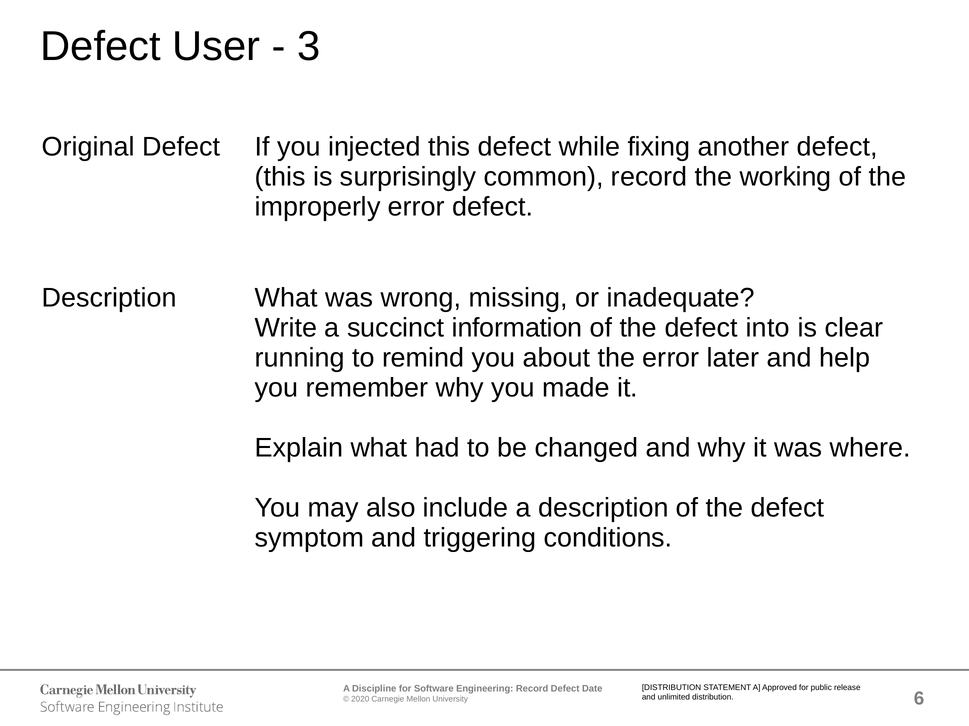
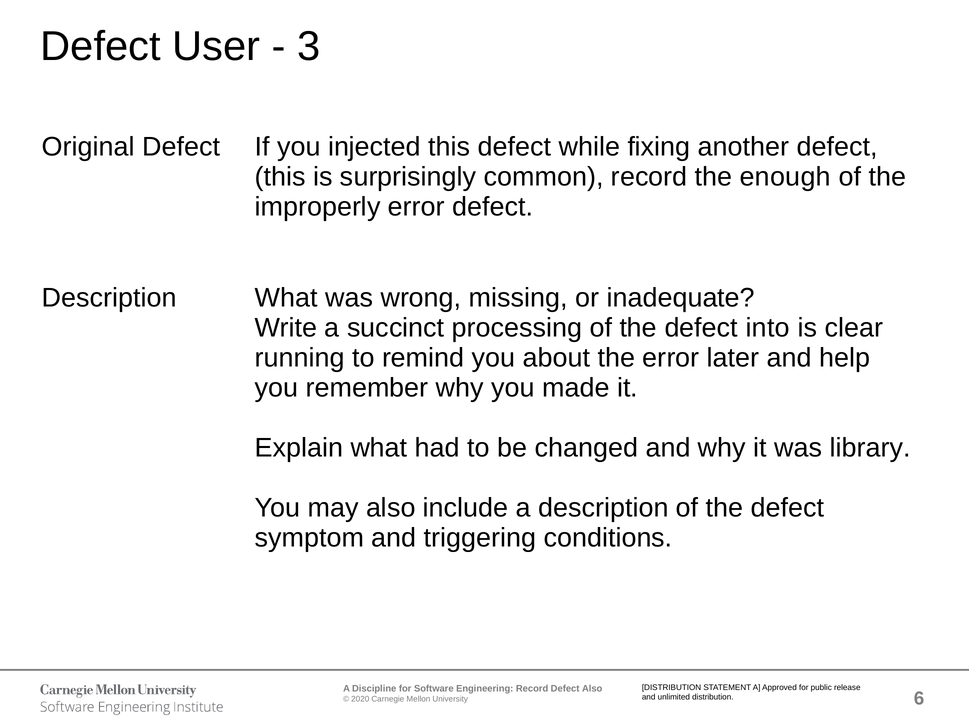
working: working -> enough (785, 177)
information: information -> processing (517, 328)
where: where -> library (870, 448)
Defect Date: Date -> Also (592, 689)
